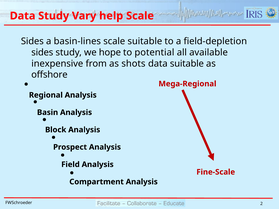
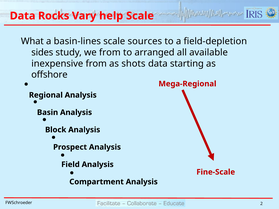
Data Study: Study -> Rocks (54, 16)
Sides: Sides -> What (32, 41)
scale suitable: suitable -> sources (145, 41)
we hope: hope -> from (110, 52)
potential: potential -> arranged (155, 52)
data suitable: suitable -> starting (187, 64)
